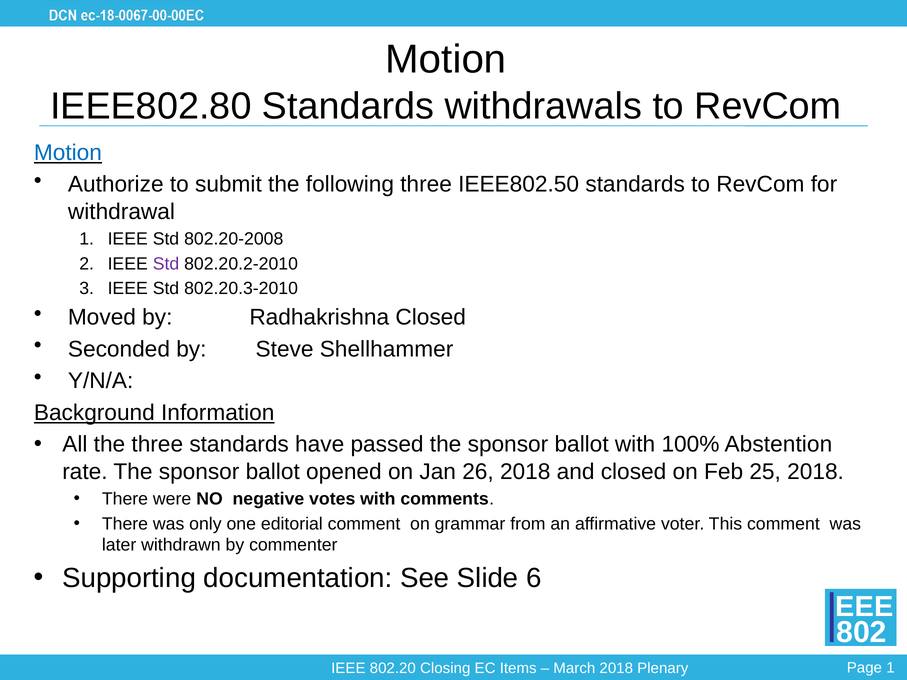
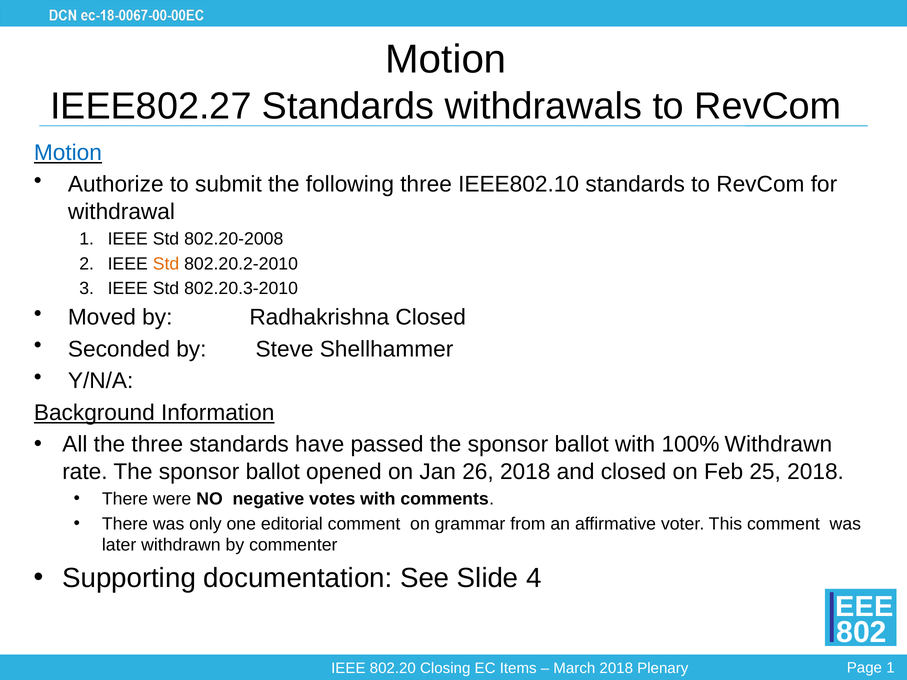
IEEE802.80: IEEE802.80 -> IEEE802.27 (151, 106)
IEEE802.50: IEEE802.50 -> IEEE802.10 (519, 185)
Std colour: purple -> orange (166, 264)
100% Abstention: Abstention -> Withdrawn (778, 445)
6: 6 -> 4 (534, 579)
